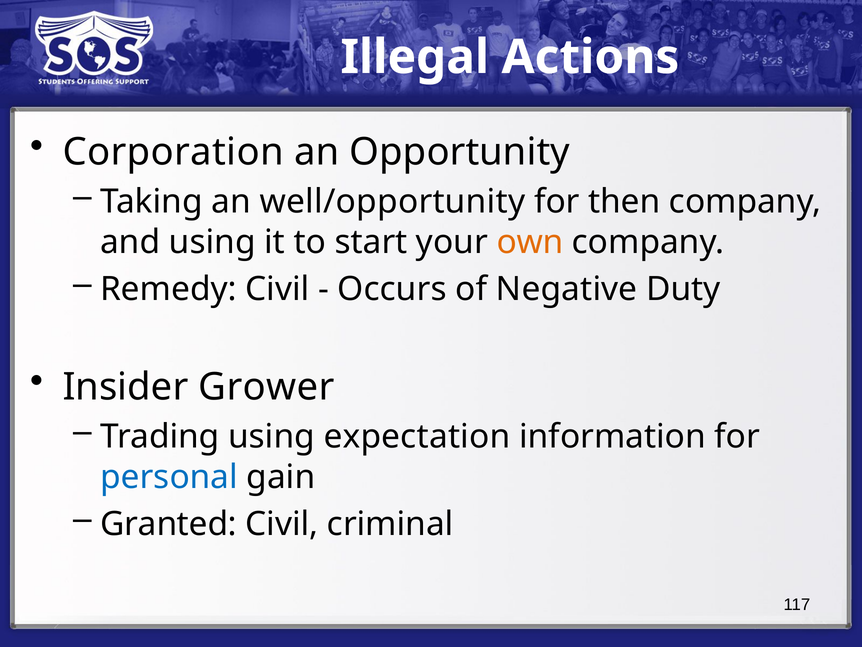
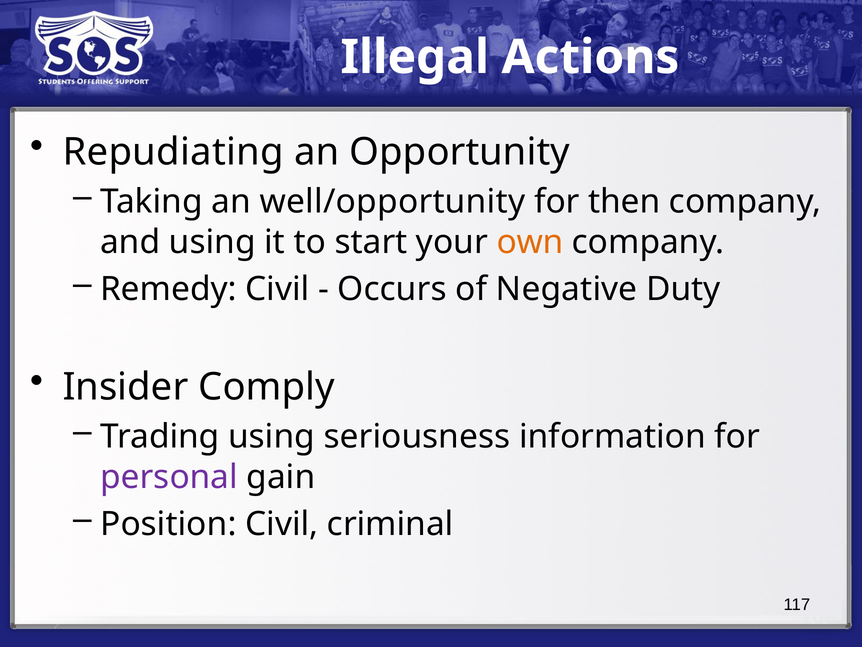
Corporation: Corporation -> Repudiating (173, 152)
Grower: Grower -> Comply (267, 387)
expectation: expectation -> seriousness (417, 436)
personal colour: blue -> purple (169, 477)
Granted: Granted -> Position (168, 524)
